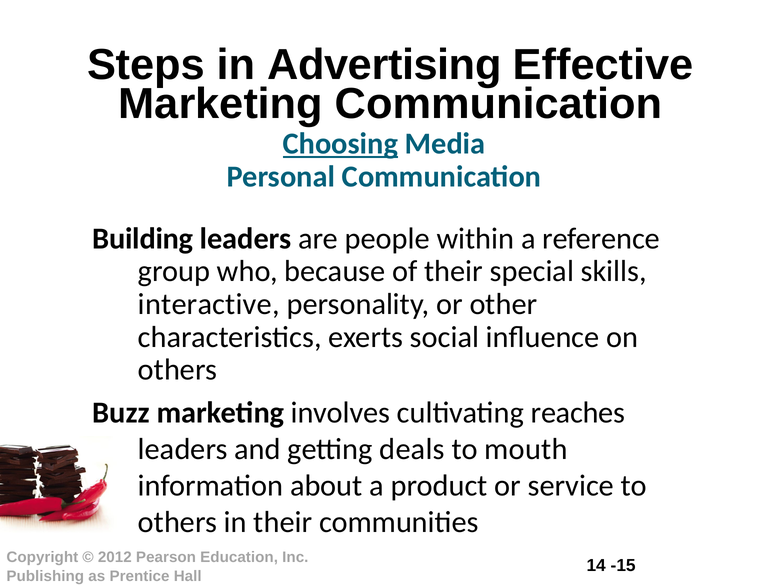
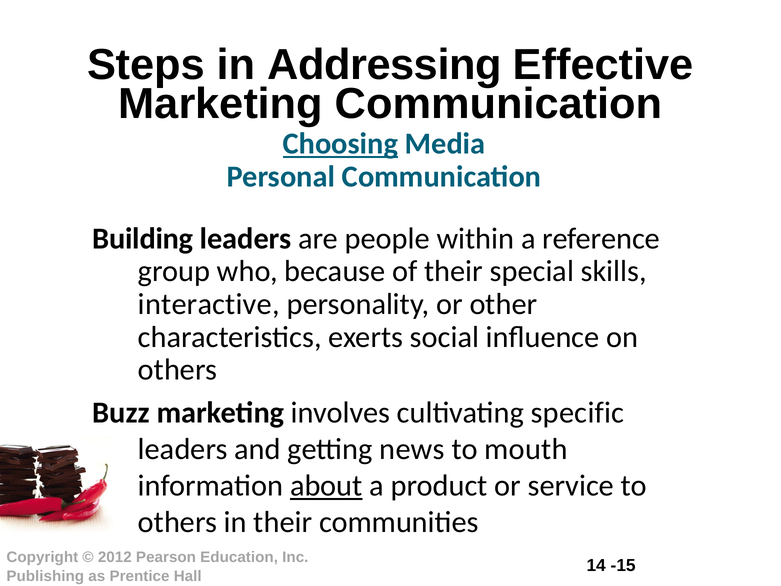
Advertising: Advertising -> Addressing (384, 65)
reaches: reaches -> specific (578, 413)
deals: deals -> news (412, 449)
about underline: none -> present (326, 486)
